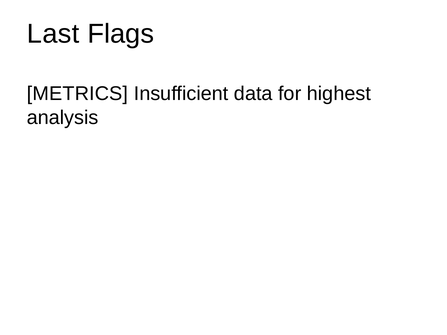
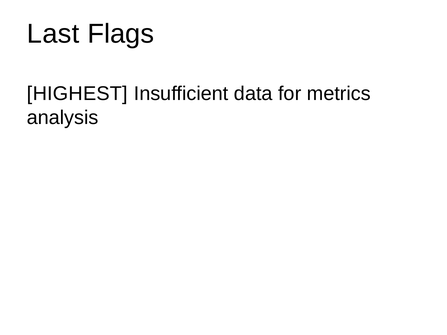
METRICS: METRICS -> HIGHEST (77, 94)
highest: highest -> metrics (339, 94)
